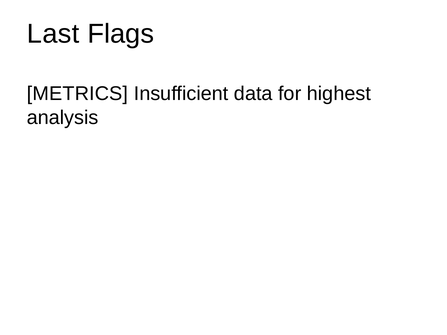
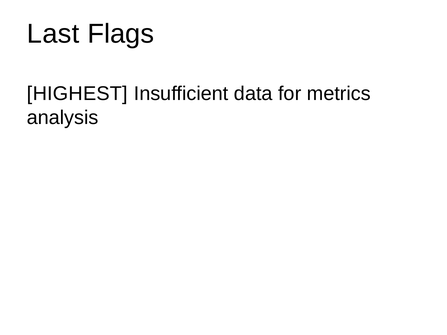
METRICS: METRICS -> HIGHEST (77, 94)
highest: highest -> metrics (339, 94)
